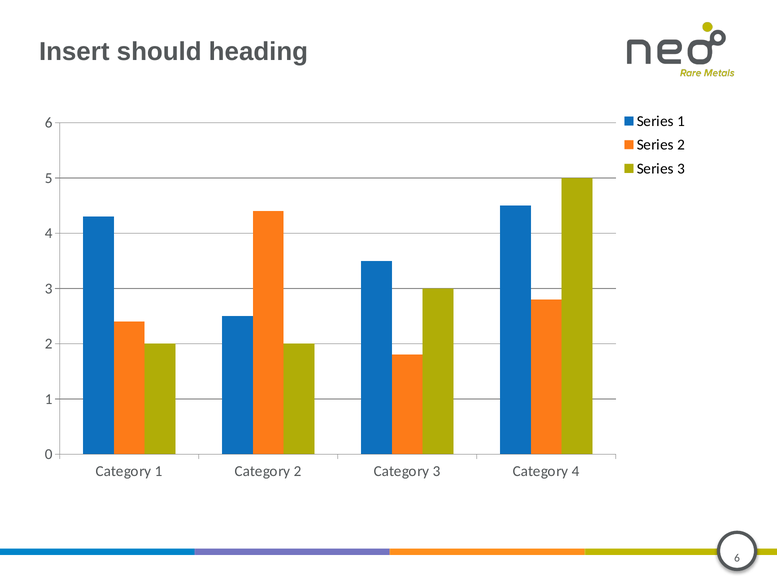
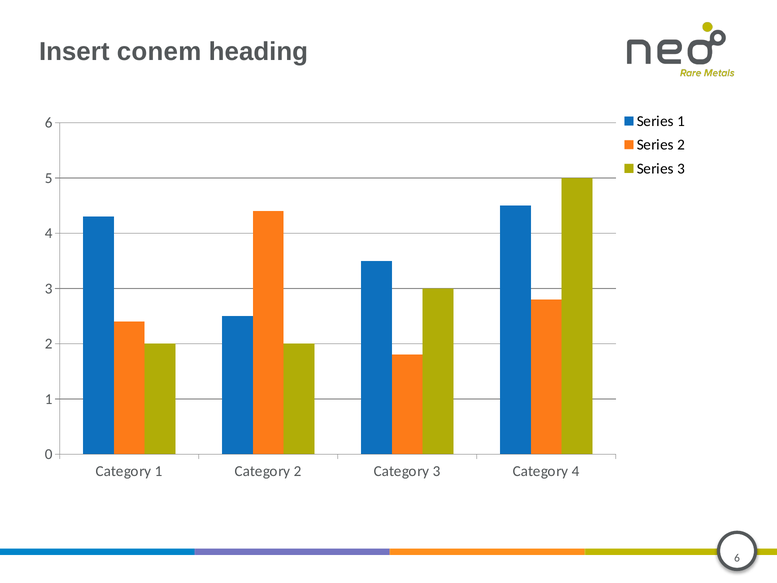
should: should -> conem (159, 52)
